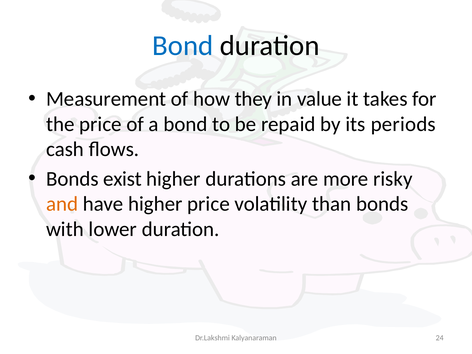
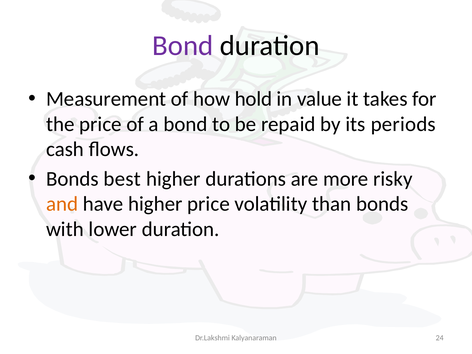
Bond colour: blue -> purple (183, 46)
they: they -> hold (253, 99)
exist: exist -> best (122, 179)
